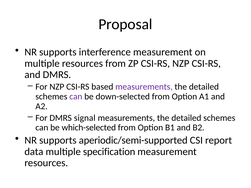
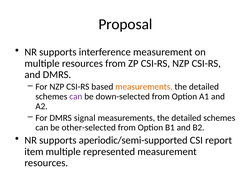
measurements colour: purple -> orange (144, 87)
which-selected: which-selected -> other-selected (89, 128)
data: data -> item (34, 152)
specification: specification -> represented (109, 152)
